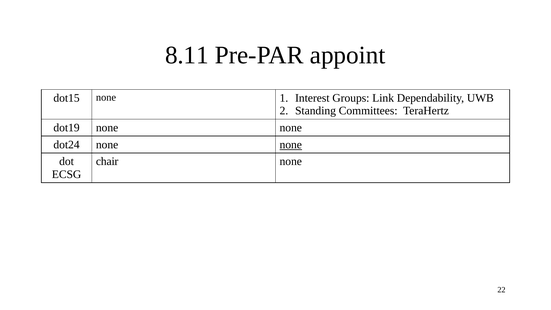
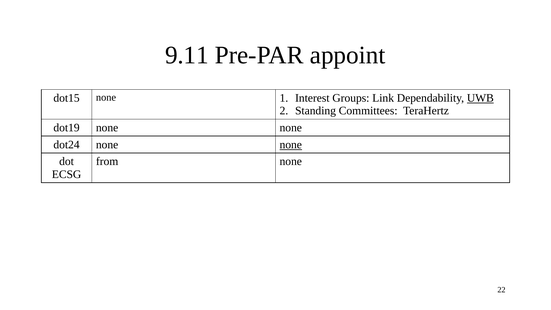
8.11: 8.11 -> 9.11 (187, 55)
UWB underline: none -> present (480, 98)
chair: chair -> from (107, 161)
